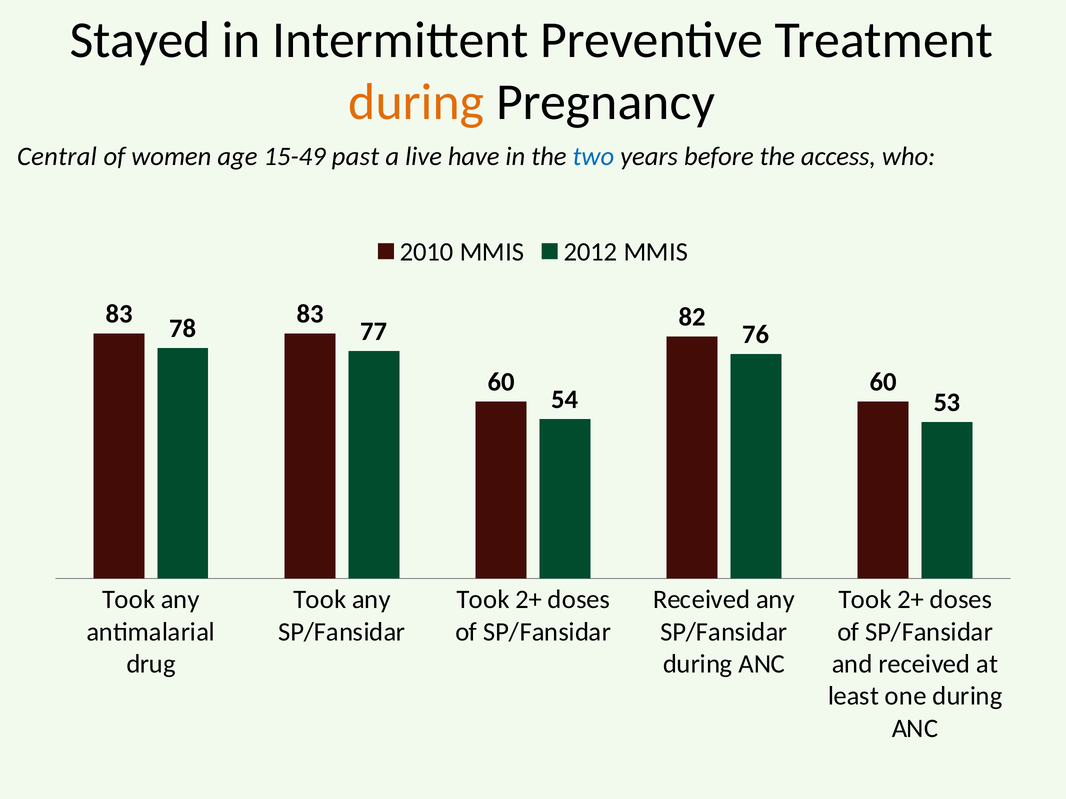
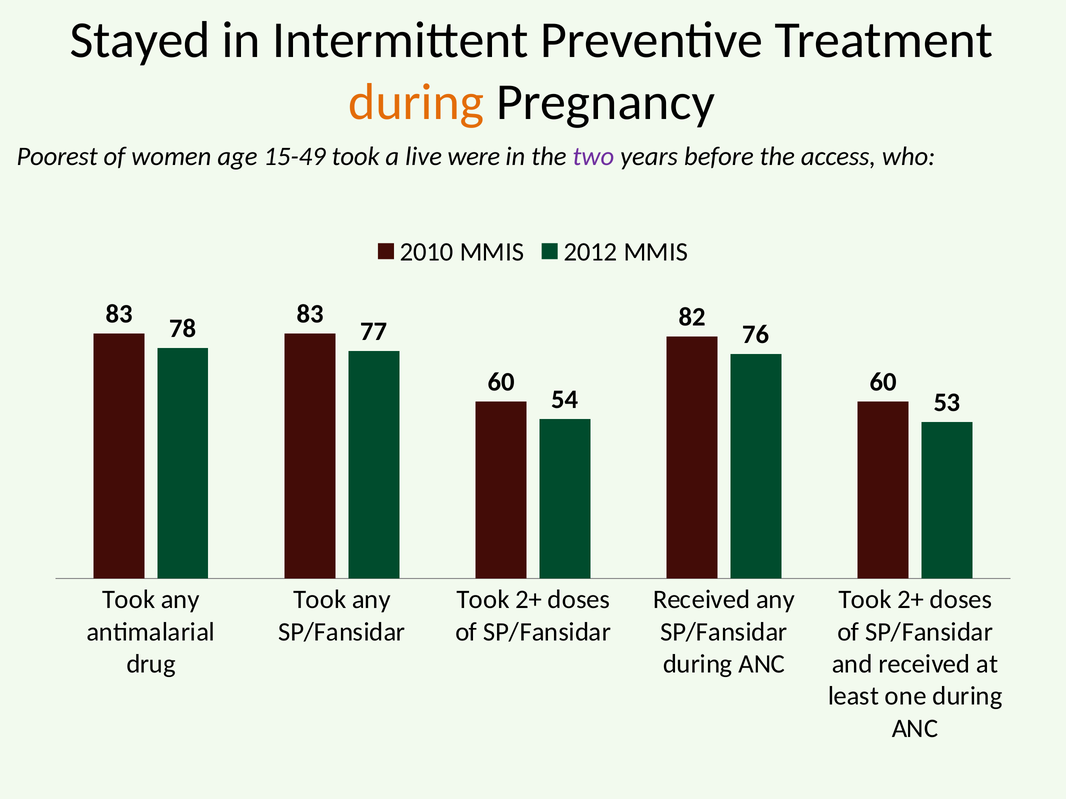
Central: Central -> Poorest (57, 156)
15-49 past: past -> took (356, 156)
have: have -> were (474, 156)
two colour: blue -> purple (593, 156)
